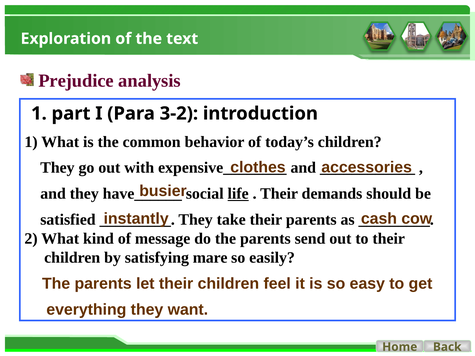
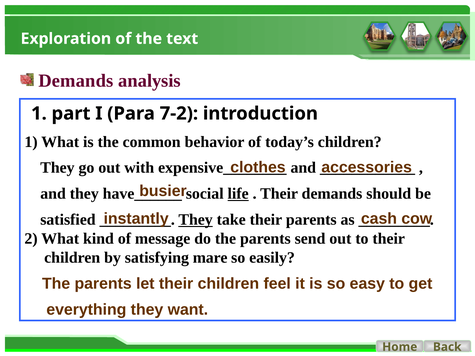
Prejudice: Prejudice -> Demands (76, 81)
3-2: 3-2 -> 7-2 (179, 114)
They underline: none -> present (196, 220)
